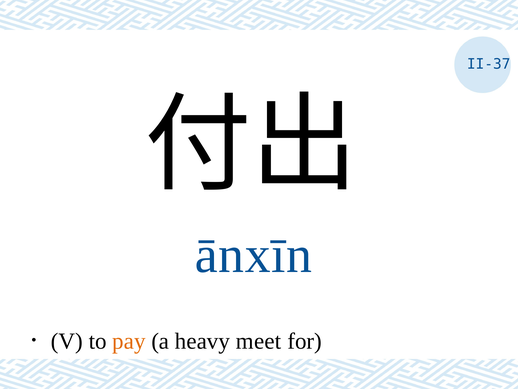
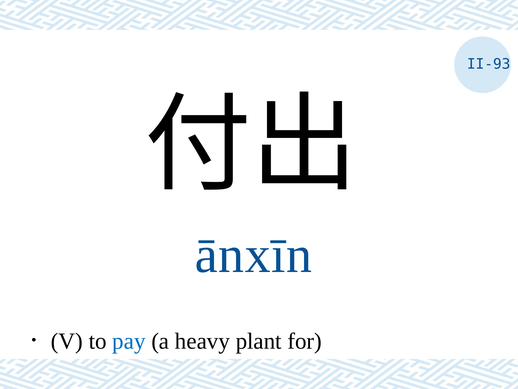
II-37: II-37 -> II-93 (489, 64)
pay colour: orange -> blue (129, 341)
meet: meet -> plant (259, 341)
